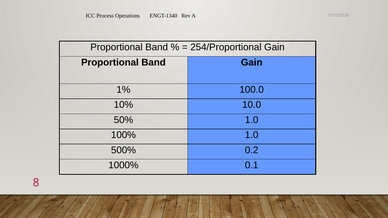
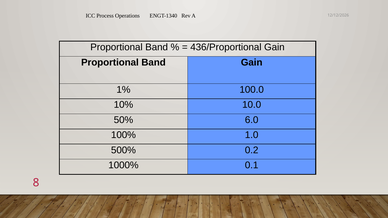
254/Proportional: 254/Proportional -> 436/Proportional (226, 47)
50% 1.0: 1.0 -> 6.0 (252, 120)
